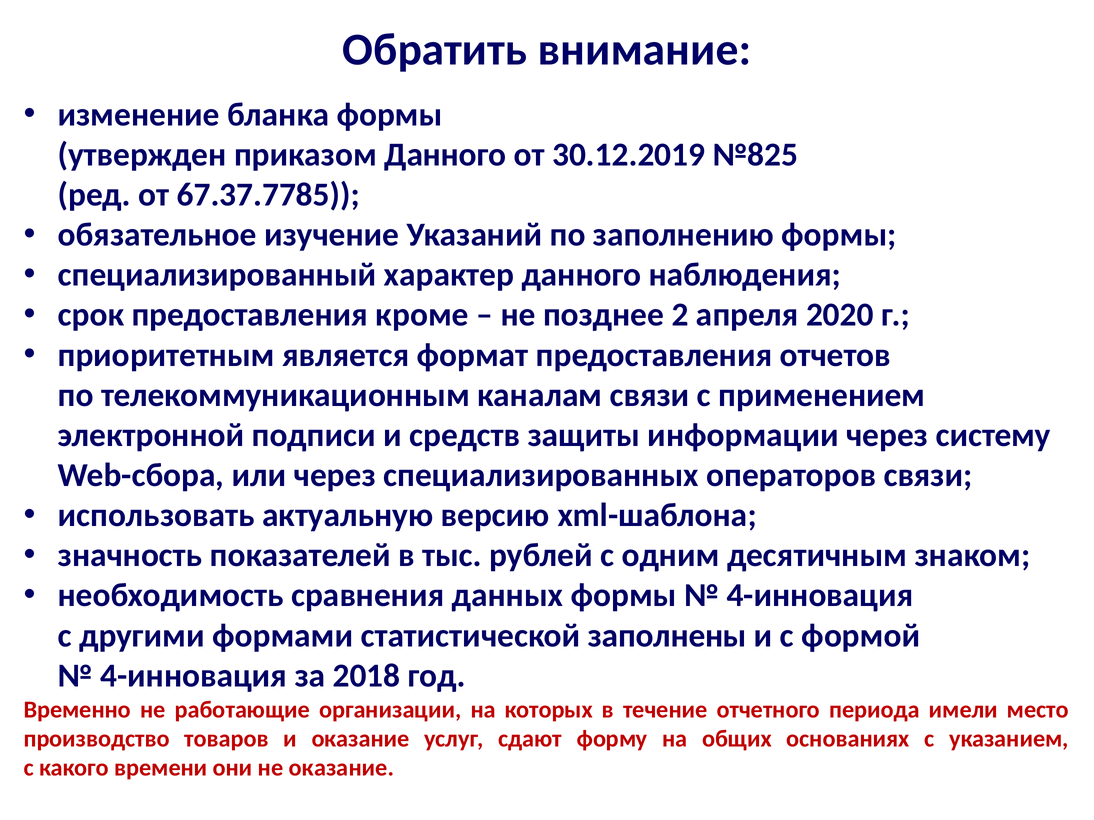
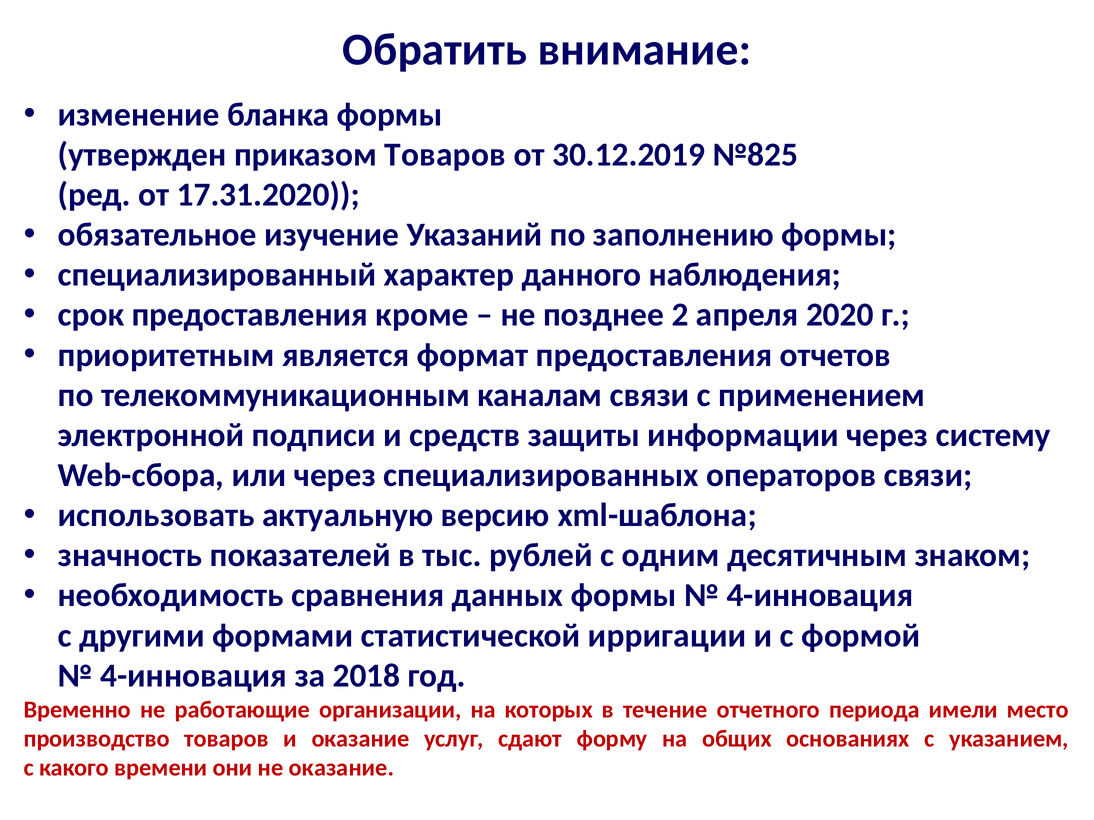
приказом Данного: Данного -> Товаров (445, 155)
67.37.7785: 67.37.7785 -> 17.31.2020 (268, 195)
заполнены: заполнены -> ирригации (667, 636)
